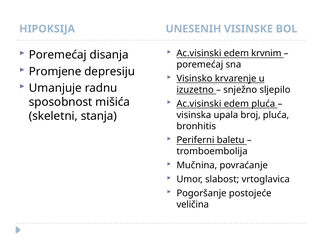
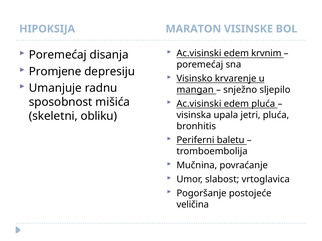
UNESENIH: UNESENIH -> MARATON (193, 29)
izuzetno: izuzetno -> mangan (195, 90)
broj: broj -> jetri (251, 115)
stanja: stanja -> obliku (99, 116)
